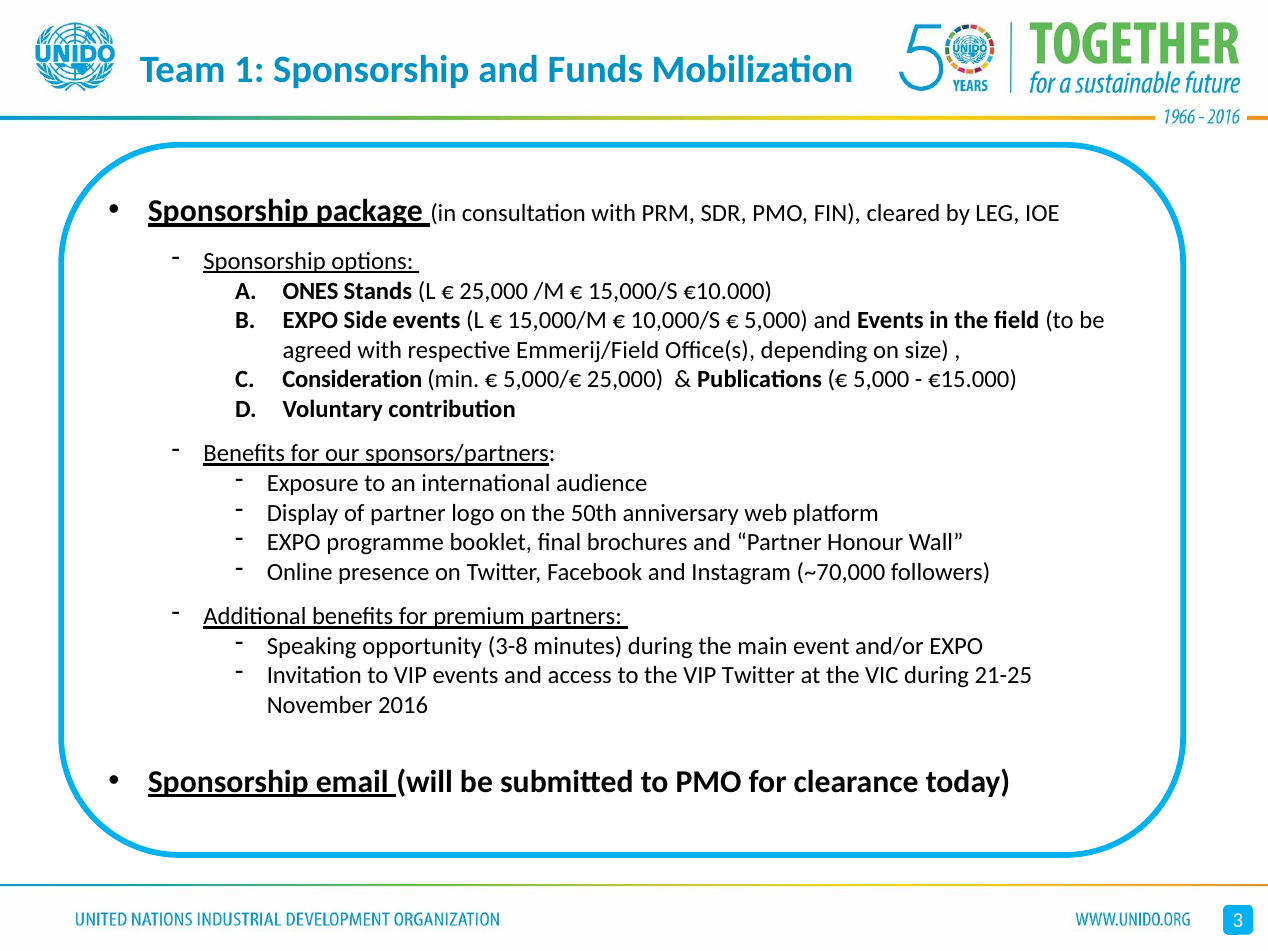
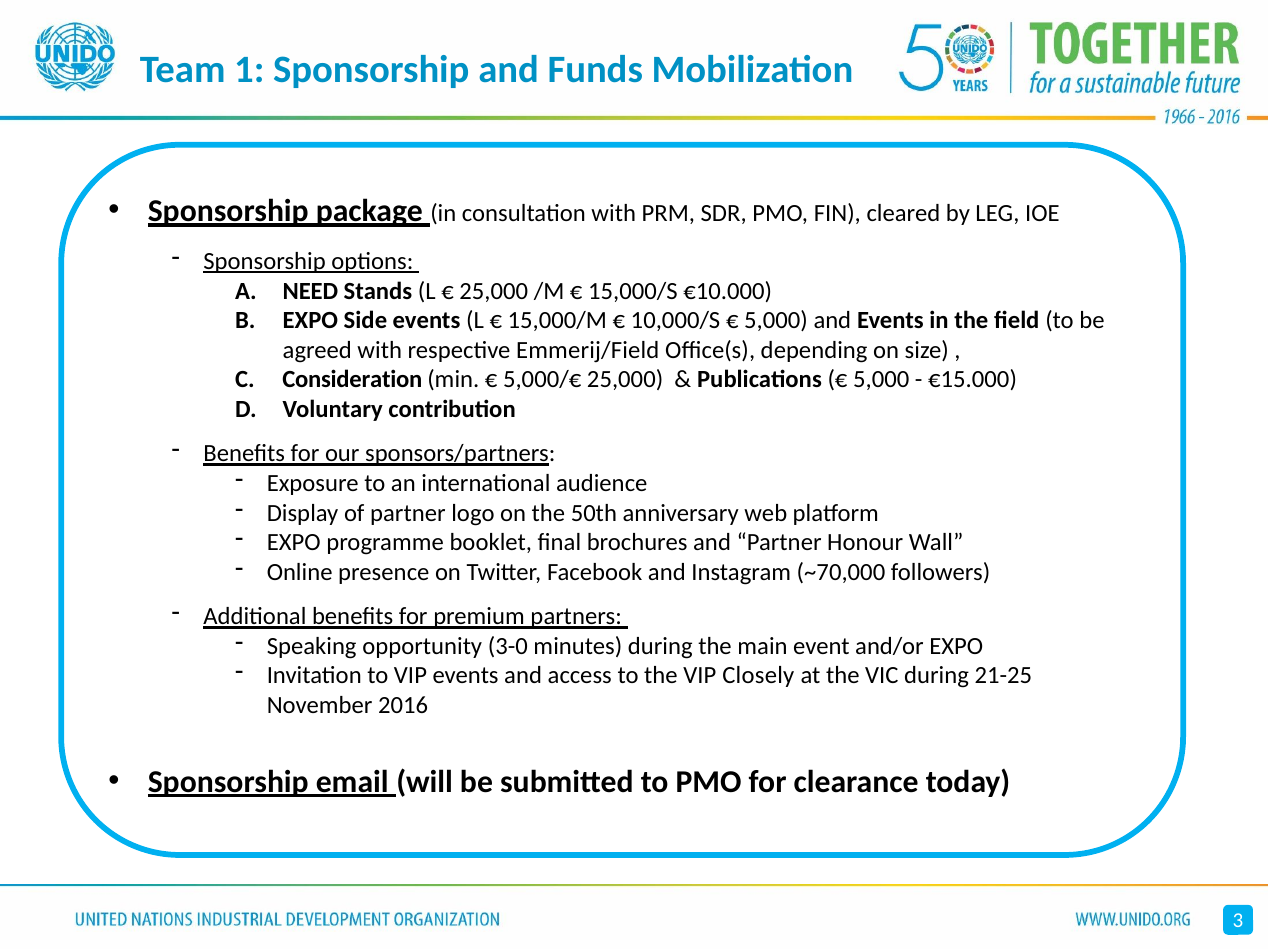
ONES: ONES -> NEED (310, 291)
3-8: 3-8 -> 3-0 (508, 646)
VIP Twitter: Twitter -> Closely (758, 676)
